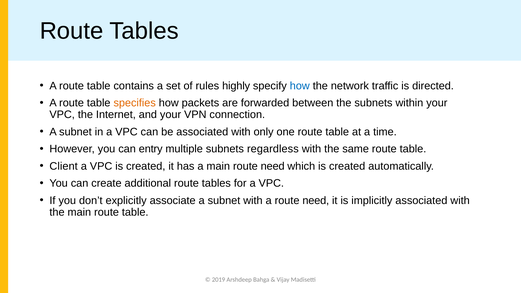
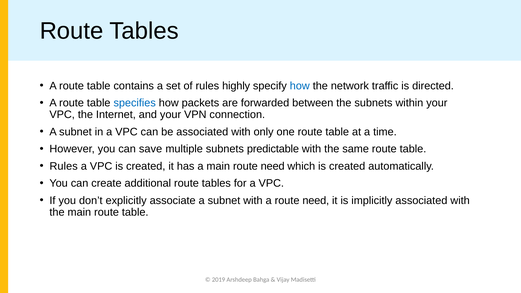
specifies colour: orange -> blue (135, 103)
entry: entry -> save (151, 149)
regardless: regardless -> predictable (273, 149)
Client: Client -> Rules (64, 166)
